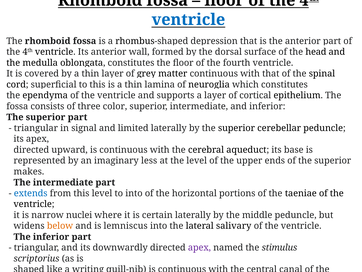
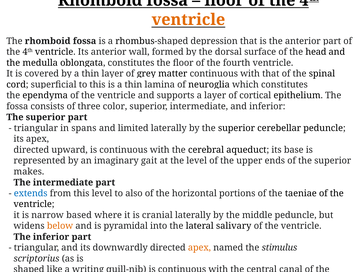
ventricle colour: blue -> orange (188, 20)
signal: signal -> spans (84, 128)
less: less -> gait (149, 160)
to into: into -> also (134, 193)
nuclei: nuclei -> based (79, 215)
certain: certain -> cranial (157, 215)
lemniscus: lemniscus -> pyramidal (126, 226)
apex colour: purple -> orange (199, 247)
